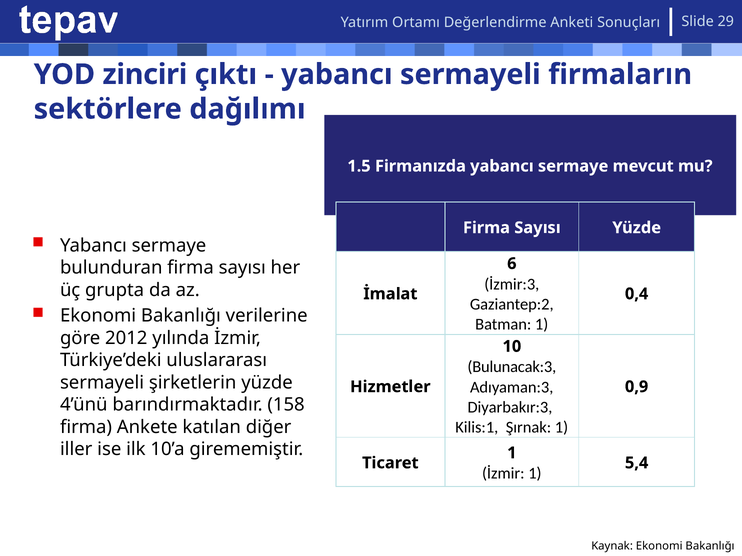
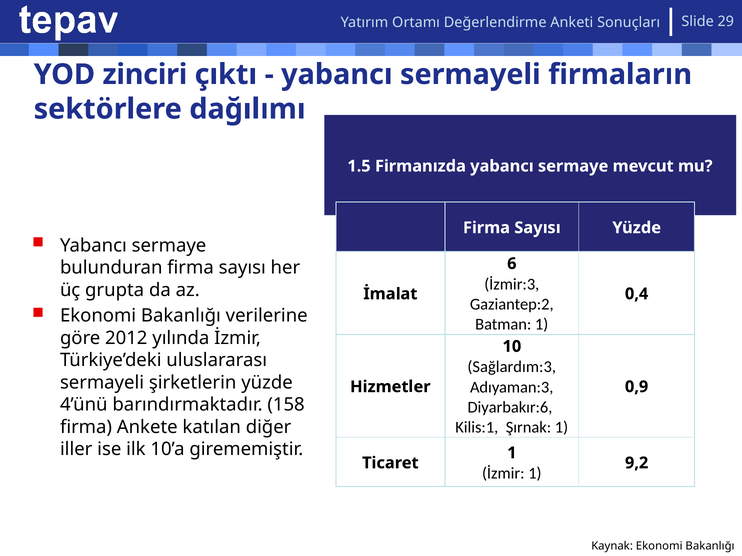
Bulunacak:3: Bulunacak:3 -> Sağlardım:3 (512, 367)
Diyarbakır:3: Diyarbakır:3 -> Diyarbakır:6 (510, 408)
5,4: 5,4 -> 9,2 (637, 463)
